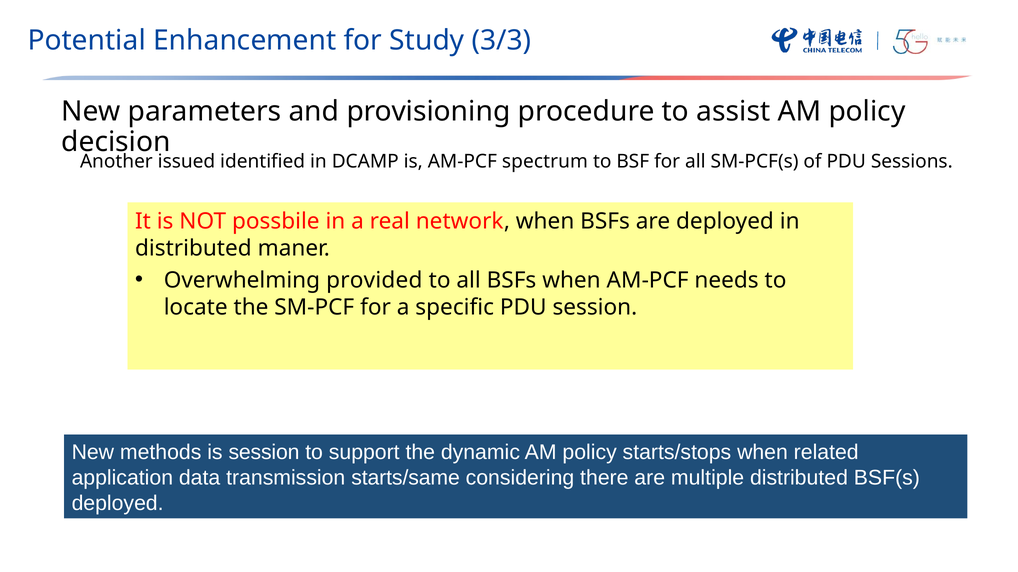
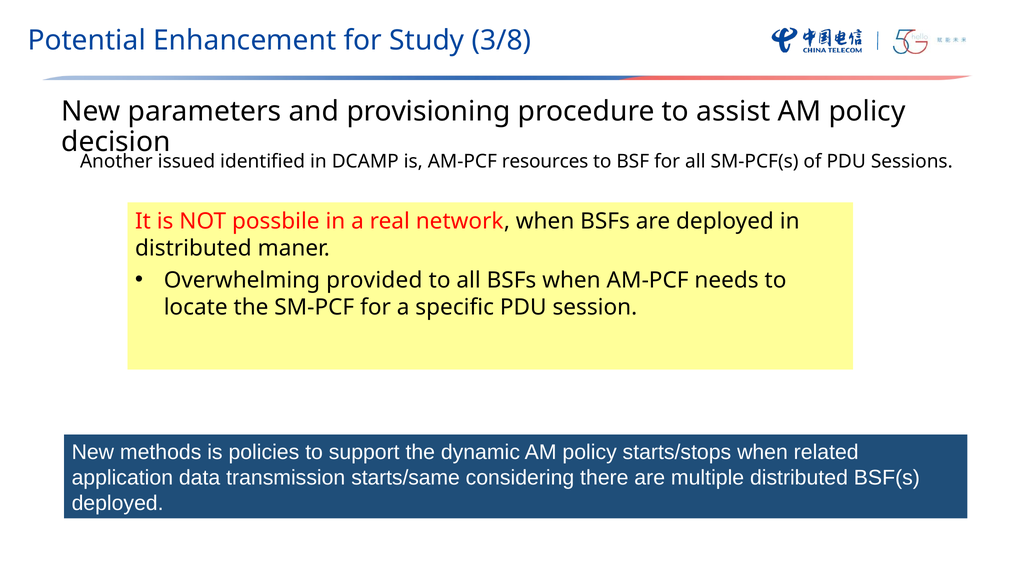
3/3: 3/3 -> 3/8 (501, 41)
spectrum: spectrum -> resources (545, 161)
is session: session -> policies (264, 453)
